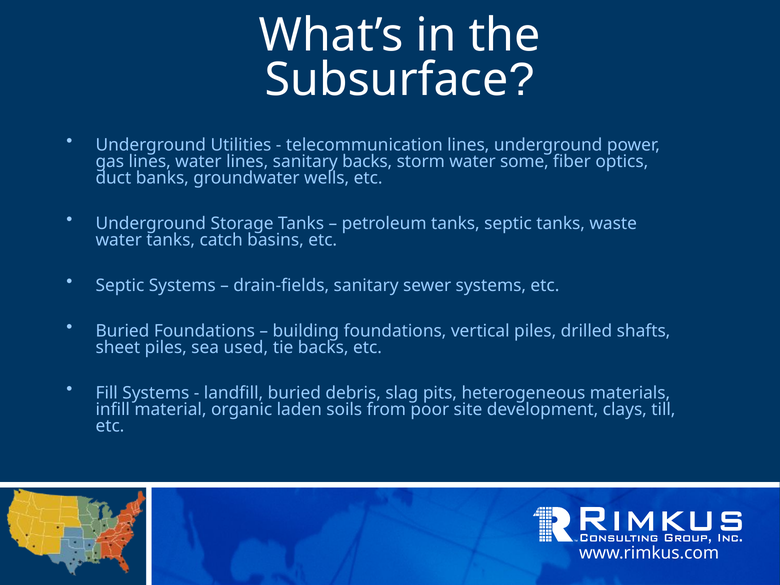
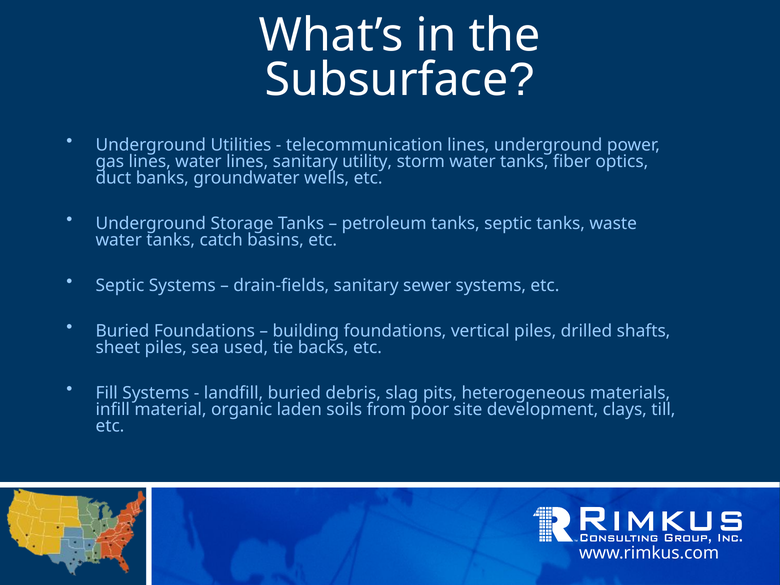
sanitary backs: backs -> utility (367, 161)
storm water some: some -> tanks (524, 161)
